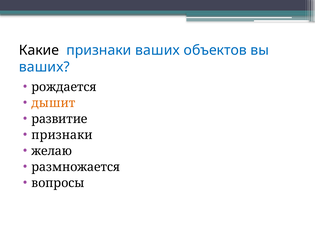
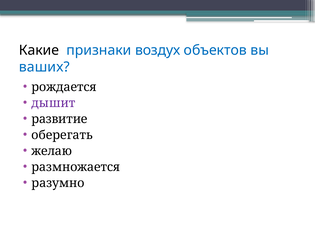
признаки ваших: ваших -> воздух (158, 50)
дышит colour: orange -> purple (53, 103)
признаки: признаки -> оберегать (62, 135)
вопросы: вопросы -> разумно (58, 183)
